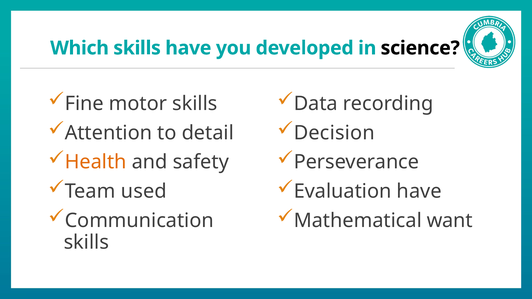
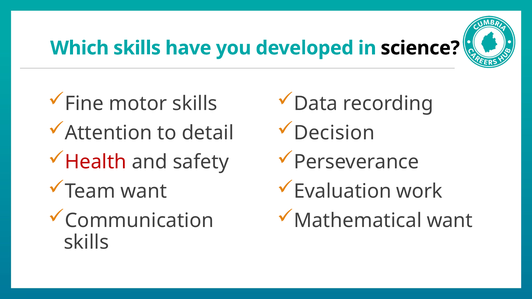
Health colour: orange -> red (96, 162)
Team used: used -> want (144, 192)
Evaluation have: have -> work (419, 192)
